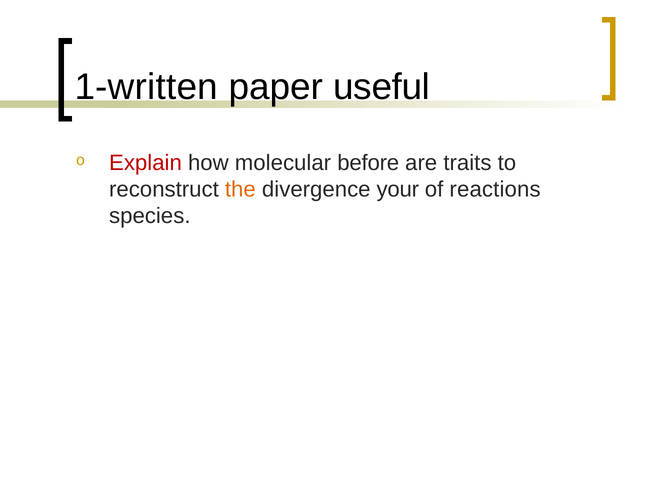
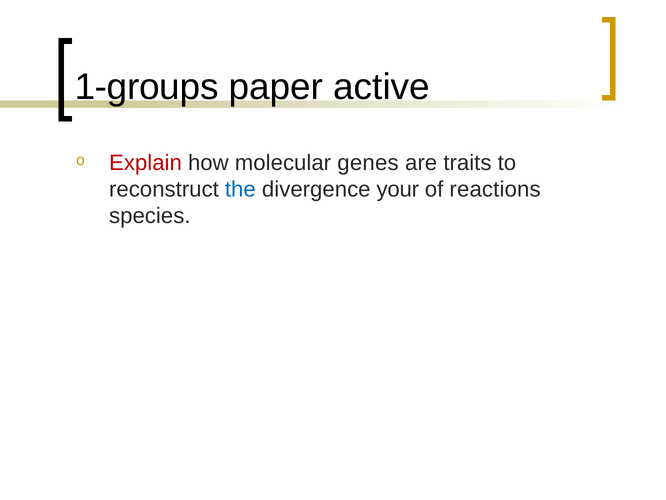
1-written: 1-written -> 1-groups (147, 87)
useful: useful -> active (382, 87)
before: before -> genes (368, 163)
the colour: orange -> blue (240, 189)
